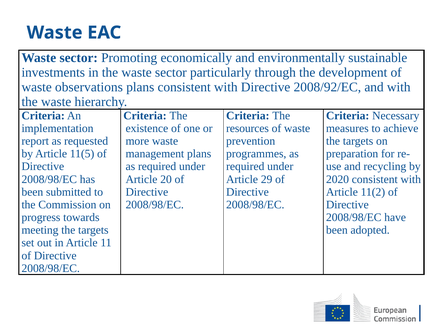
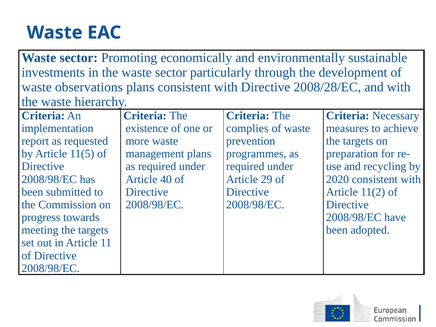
2008/92/EC: 2008/92/EC -> 2008/28/EC (327, 87)
resources: resources -> complies (247, 128)
20: 20 -> 40 (166, 179)
